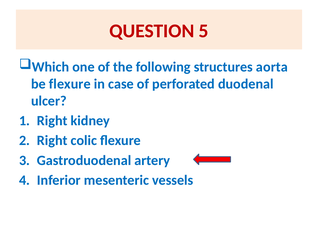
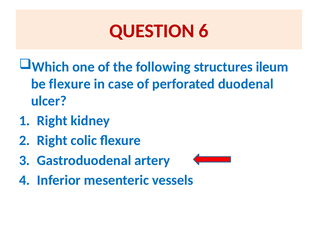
5: 5 -> 6 (204, 31)
aorta: aorta -> ileum (272, 67)
